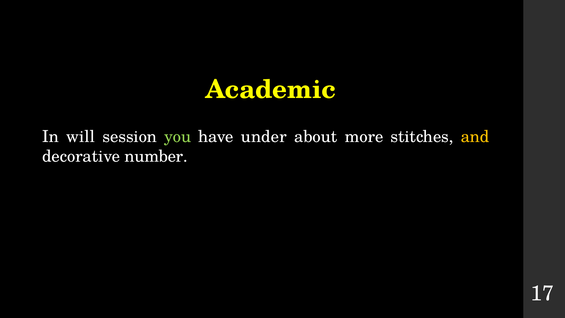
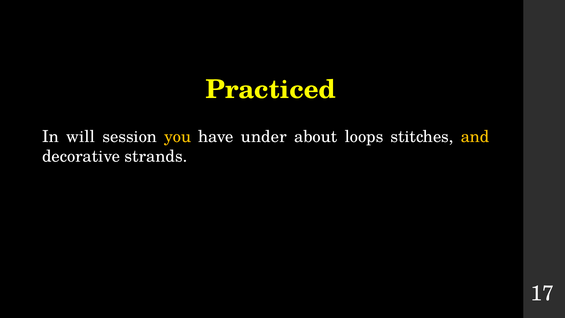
Academic: Academic -> Practiced (271, 89)
you colour: light green -> yellow (178, 137)
more: more -> loops (364, 137)
number: number -> strands (156, 156)
